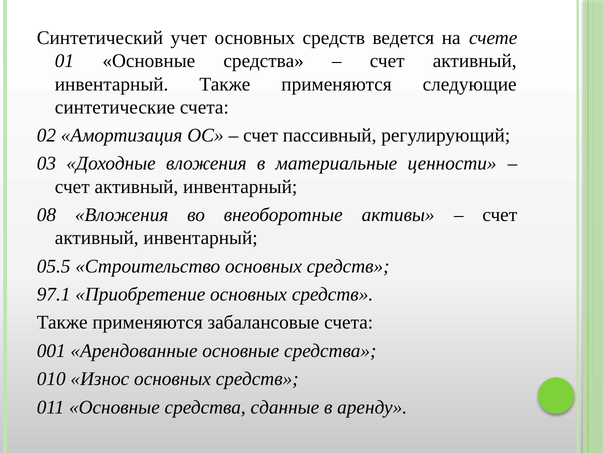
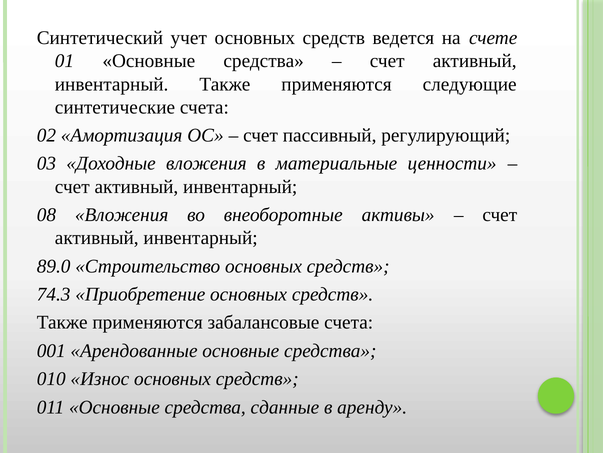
05.5: 05.5 -> 89.0 (54, 266)
97.1: 97.1 -> 74.3 (54, 294)
